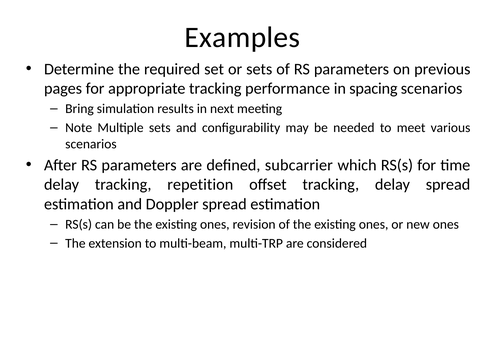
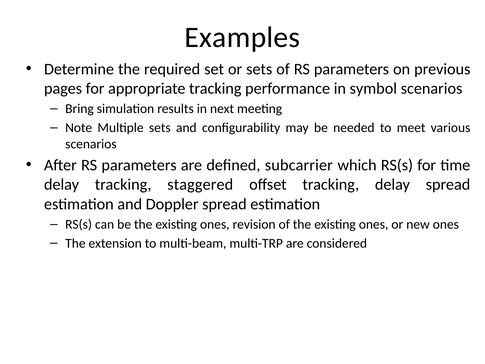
spacing: spacing -> symbol (373, 88)
repetition: repetition -> staggered (200, 184)
